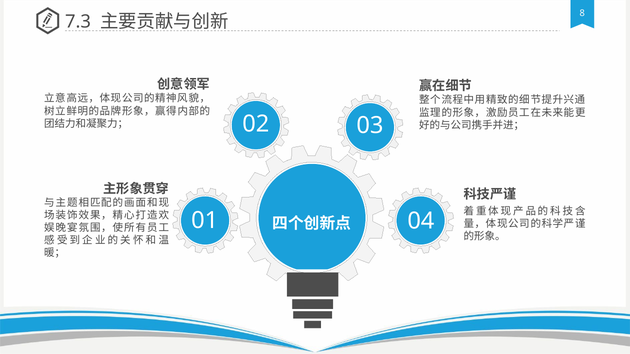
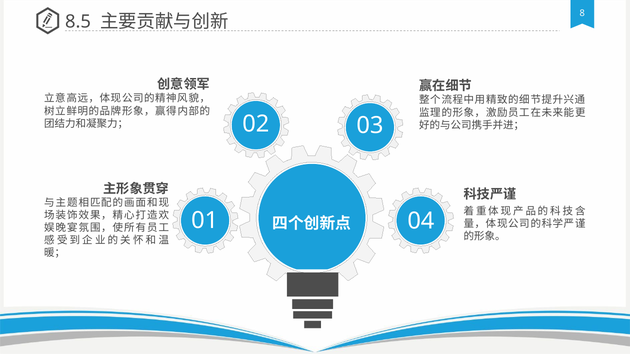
7.3: 7.3 -> 8.5 (78, 22)
